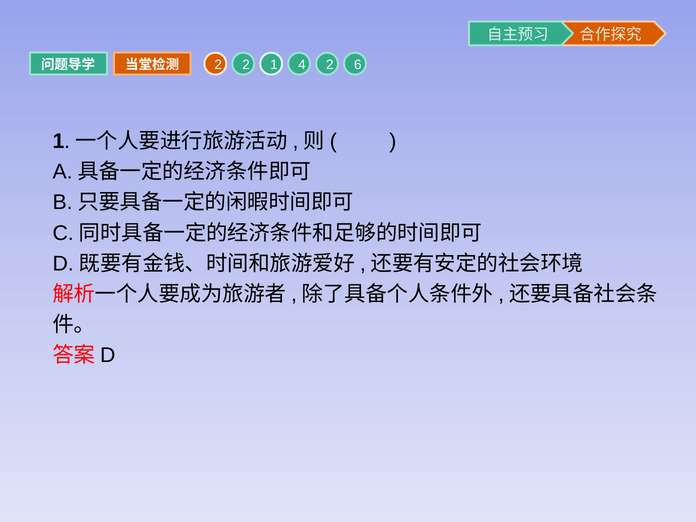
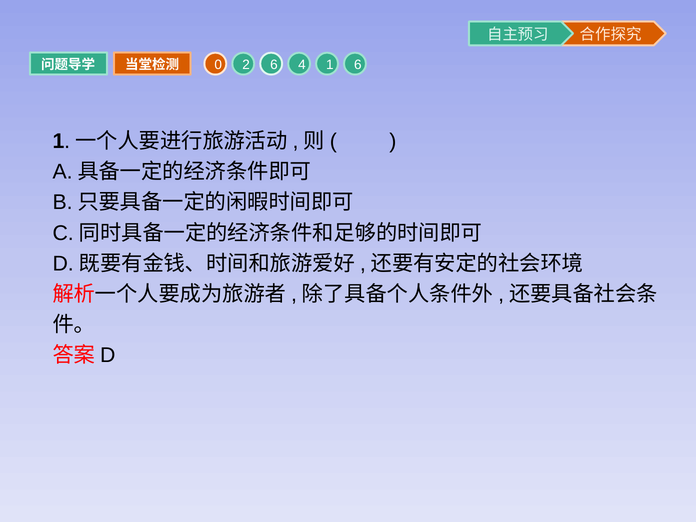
2: 2 -> 0 (218, 65)
2 1: 1 -> 6 (274, 65)
4 2: 2 -> 1 (330, 65)
